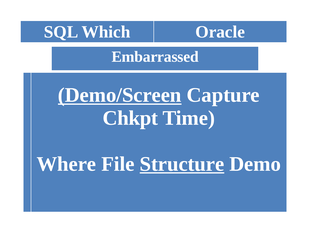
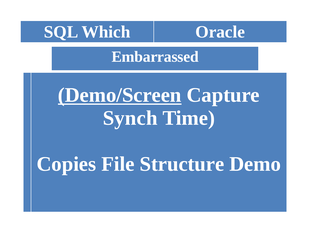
Chkpt: Chkpt -> Synch (130, 118)
Where: Where -> Copies (66, 164)
Structure underline: present -> none (182, 164)
